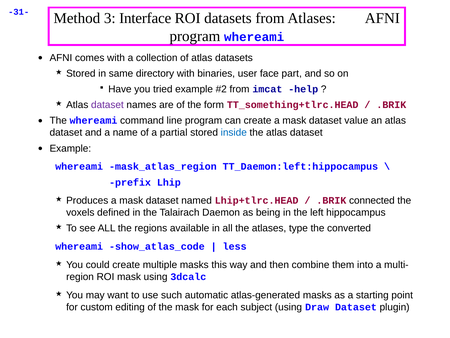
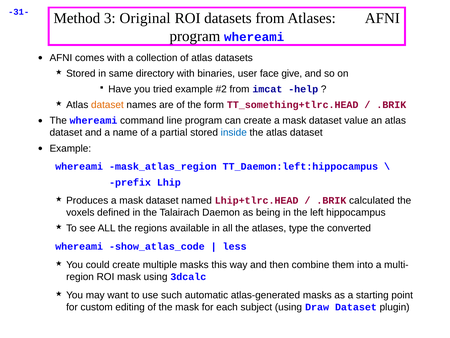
Interface: Interface -> Original (145, 18)
part: part -> give (292, 73)
dataset colour: purple -> orange (107, 105)
connected: connected -> calculated (372, 200)
